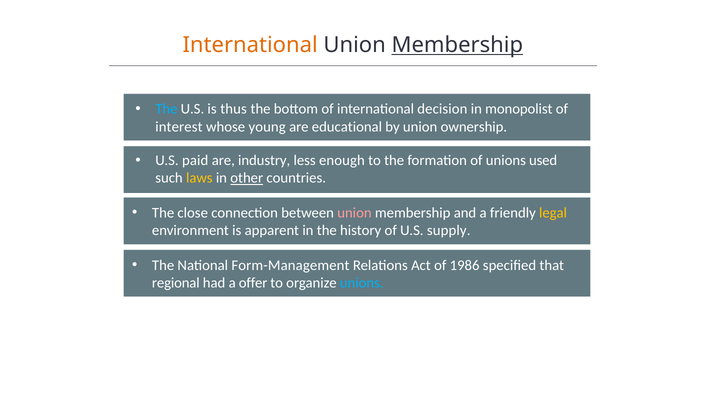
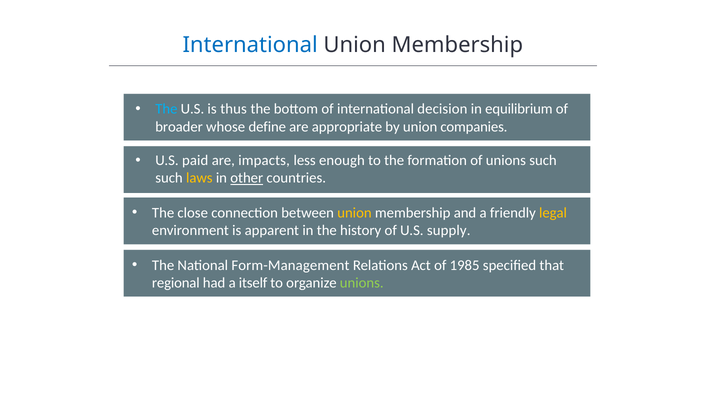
International colour: orange -> blue (250, 45)
Membership underline: present -> none (457, 45)
monopolist: monopolist -> equilibrium (519, 109)
interest: interest -> broader (179, 127)
young: young -> define (267, 127)
educational: educational -> appropriate (347, 127)
ownership: ownership -> companies (474, 127)
industry: industry -> impacts (264, 161)
unions used: used -> such (543, 161)
union colour: pink -> yellow (354, 213)
1986: 1986 -> 1985 (465, 265)
offer: offer -> itself (253, 283)
unions colour: light blue -> light green (362, 283)
